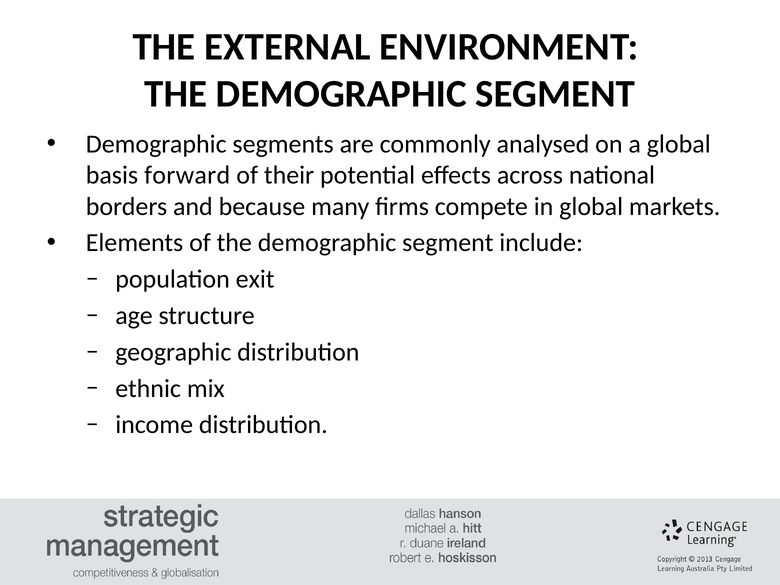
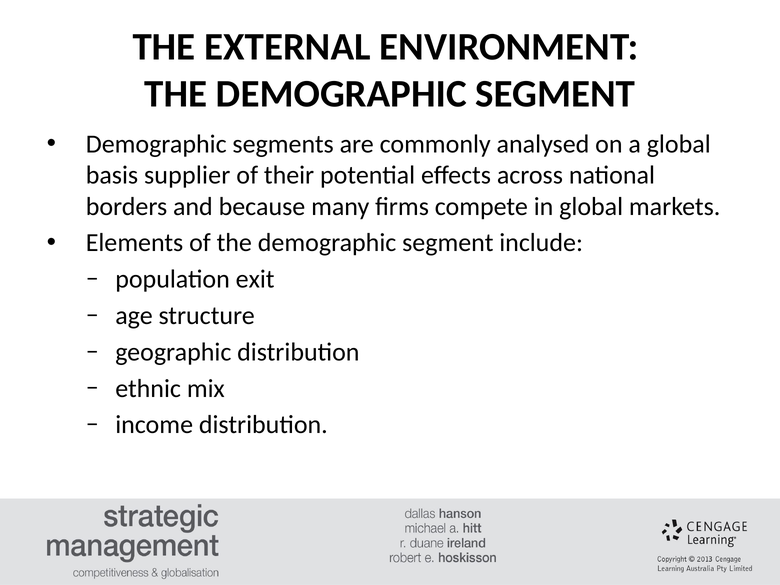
forward: forward -> supplier (187, 175)
